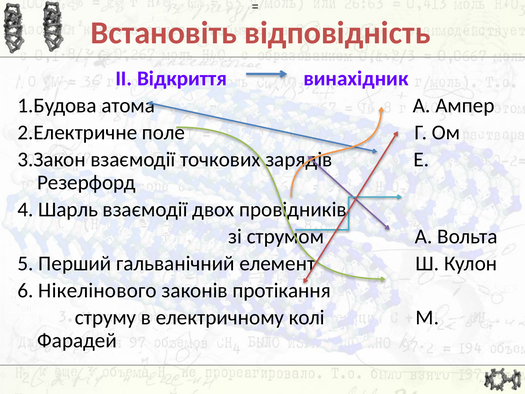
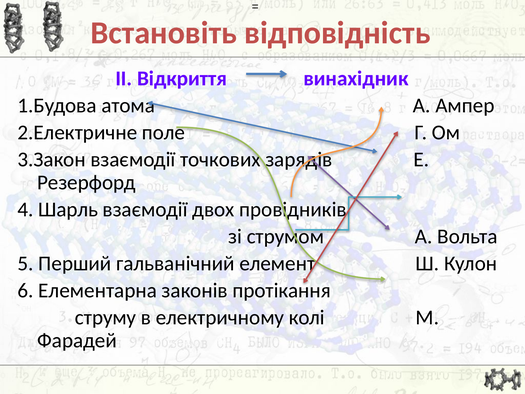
Нікелінового: Нікелінового -> Елементарна (98, 290)
